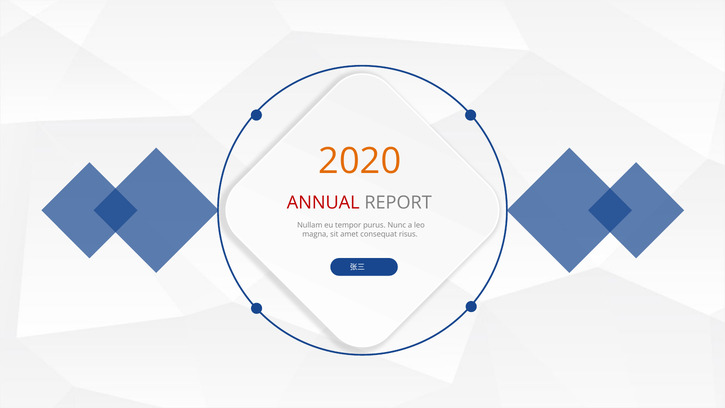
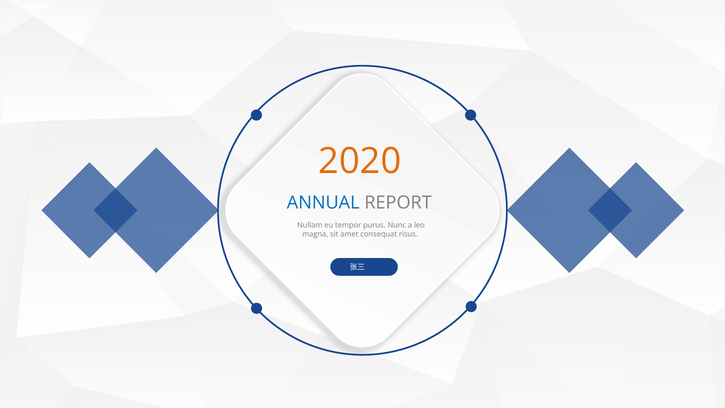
ANNUAL colour: red -> blue (323, 203)
